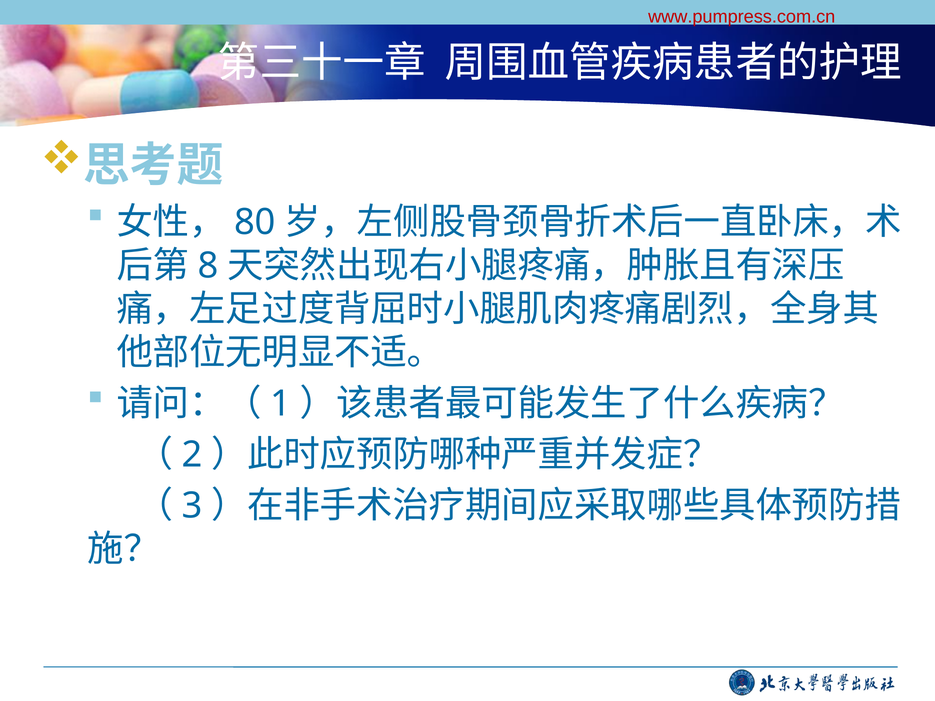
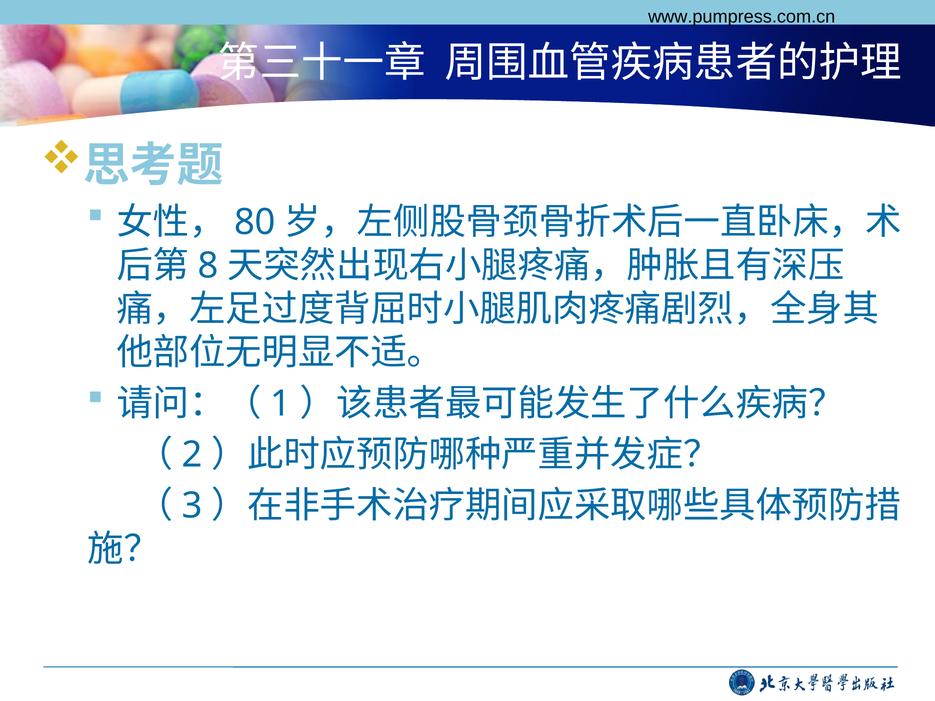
www.pumpress.com.cn colour: red -> black (742, 17)
